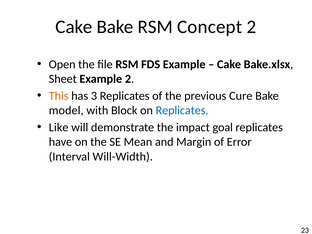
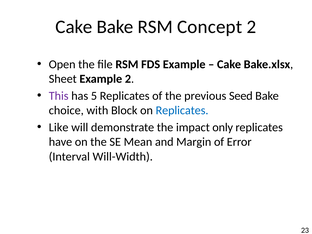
This colour: orange -> purple (59, 96)
3: 3 -> 5 (94, 96)
Cure: Cure -> Seed (241, 96)
model: model -> choice (66, 110)
goal: goal -> only (223, 127)
